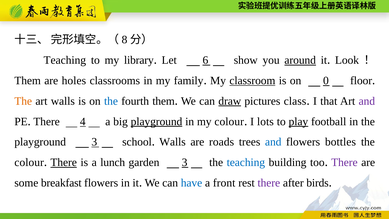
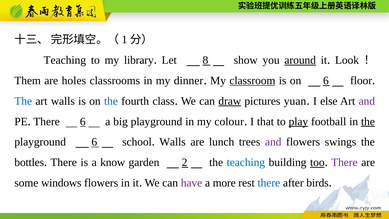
8: 8 -> 1 (124, 40)
6: 6 -> 8 (205, 60)
family: family -> dinner (189, 81)
on 0: 0 -> 6 (326, 81)
The colour: orange -> blue (23, 101)
fourth them: them -> class (164, 101)
class: class -> yuan (295, 101)
that: that -> else (329, 101)
There 4: 4 -> 6 (83, 121)
playground underline: present -> none (157, 121)
lots: lots -> that (265, 121)
the underline: none -> present (368, 121)
playground 3: 3 -> 6 (94, 142)
roads: roads -> lunch (222, 142)
and colour: blue -> purple (273, 142)
bottles: bottles -> swings (341, 142)
colour: colour -> bottles (29, 162)
There underline: present -> none (64, 162)
lunch: lunch -> know (113, 162)
garden 3: 3 -> 2 (185, 162)
too underline: none -> present (317, 162)
breakfast: breakfast -> windows (61, 183)
have colour: blue -> purple (192, 183)
front: front -> more (224, 183)
there colour: purple -> blue (269, 183)
